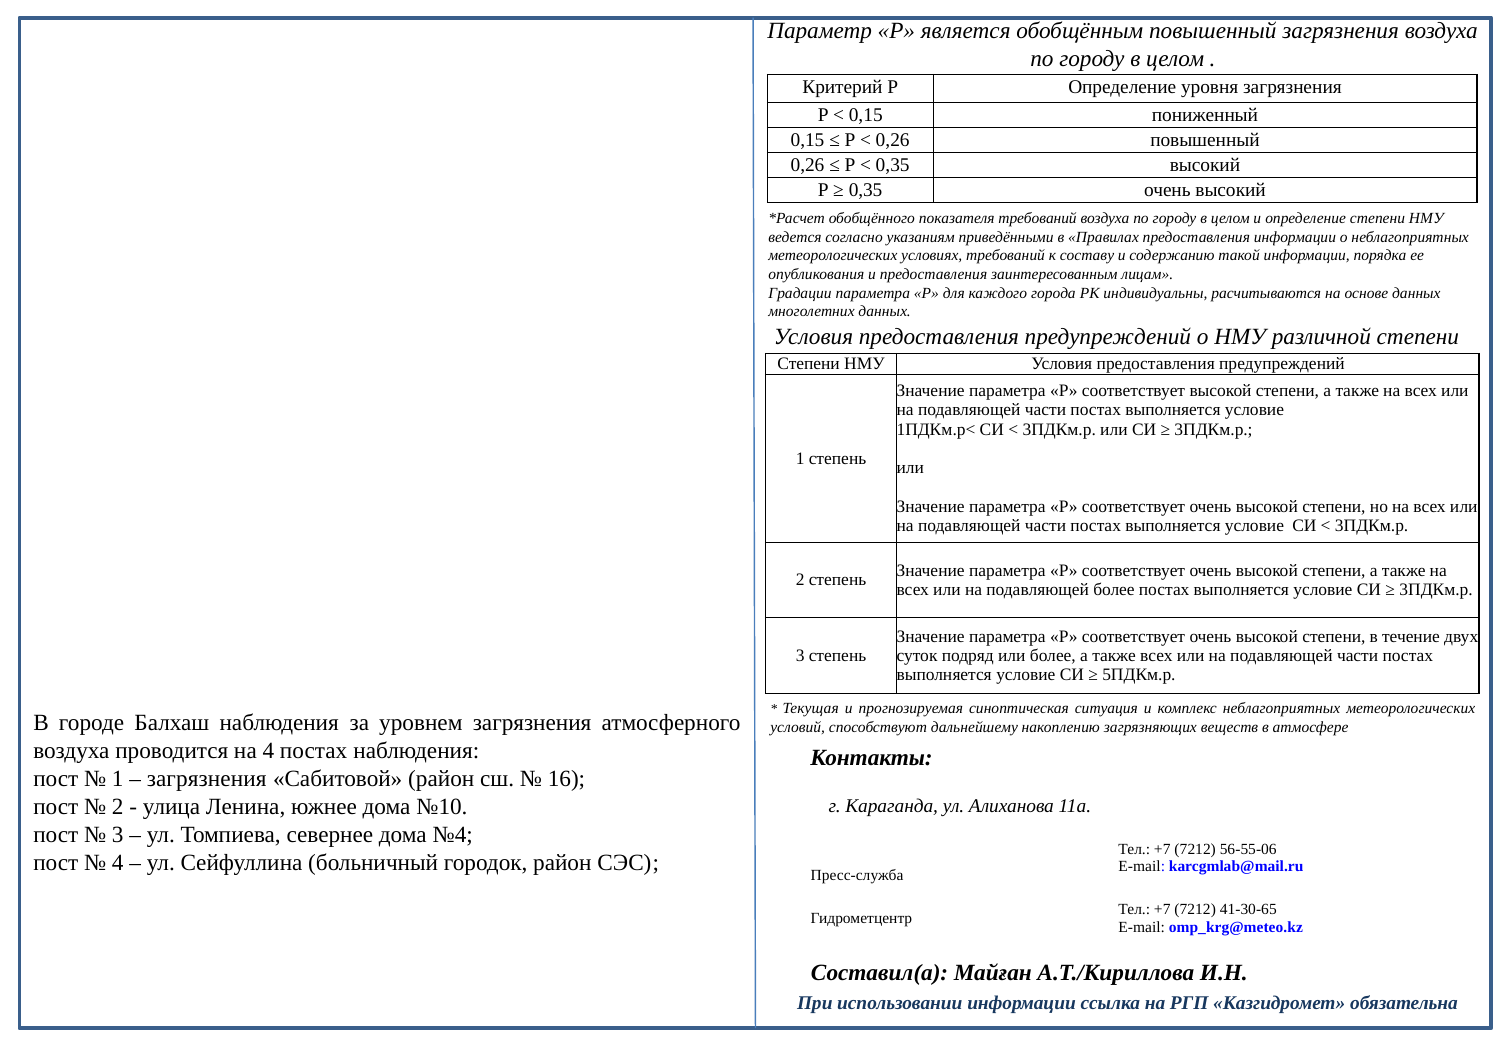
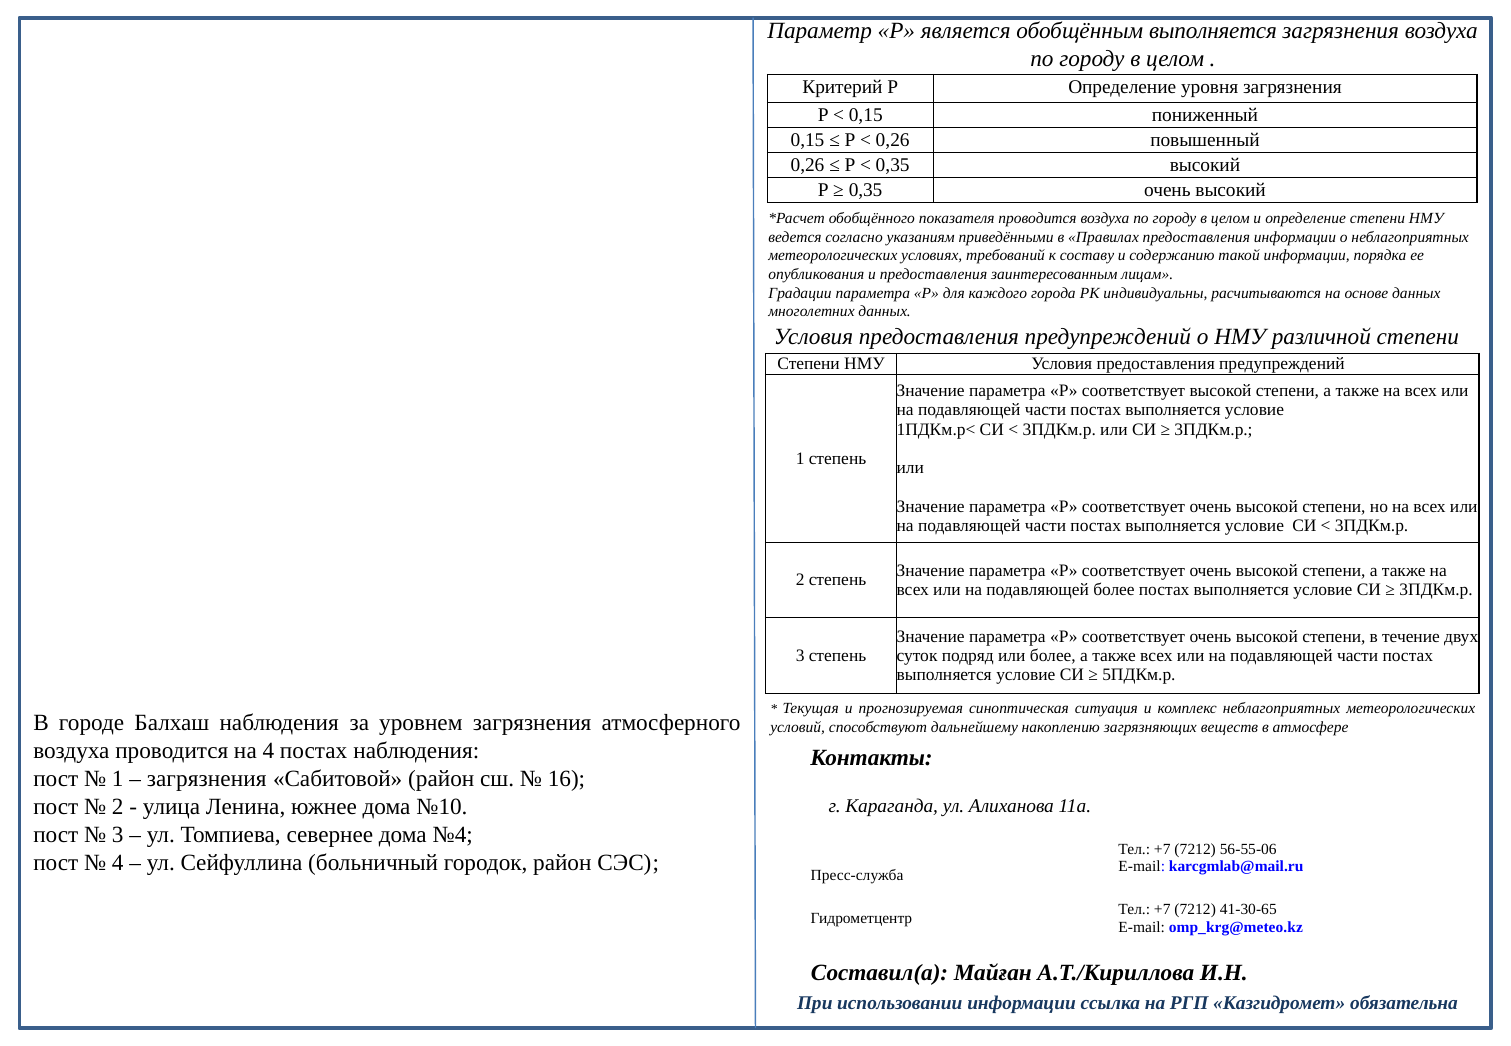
обобщённым повышенный: повышенный -> выполняется (1213, 31)
показателя требований: требований -> проводится (1038, 219)
